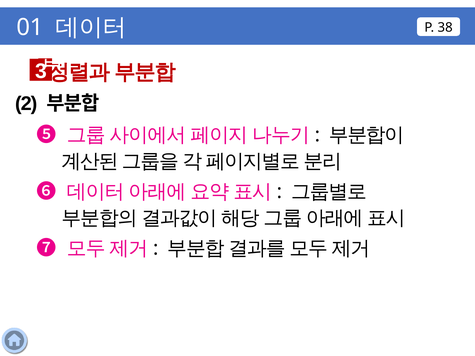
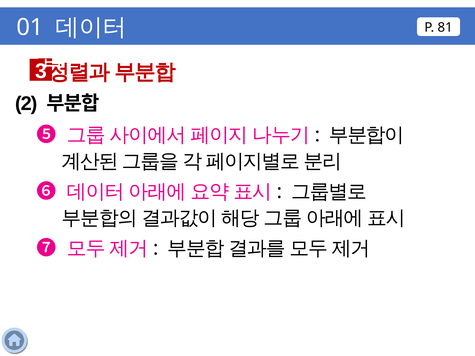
38: 38 -> 81 (445, 28)
